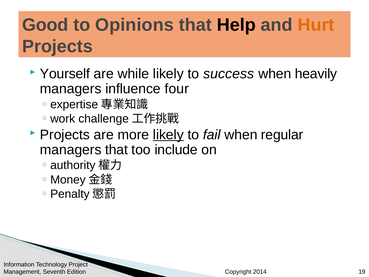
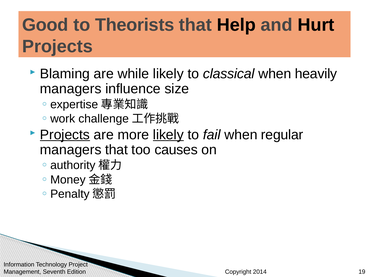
Opinions: Opinions -> Theorists (135, 25)
Hurt colour: orange -> black (316, 25)
Yourself: Yourself -> Blaming (65, 74)
success: success -> classical (229, 74)
four: four -> size (177, 89)
Projects underline: none -> present (65, 135)
include: include -> causes (176, 150)
